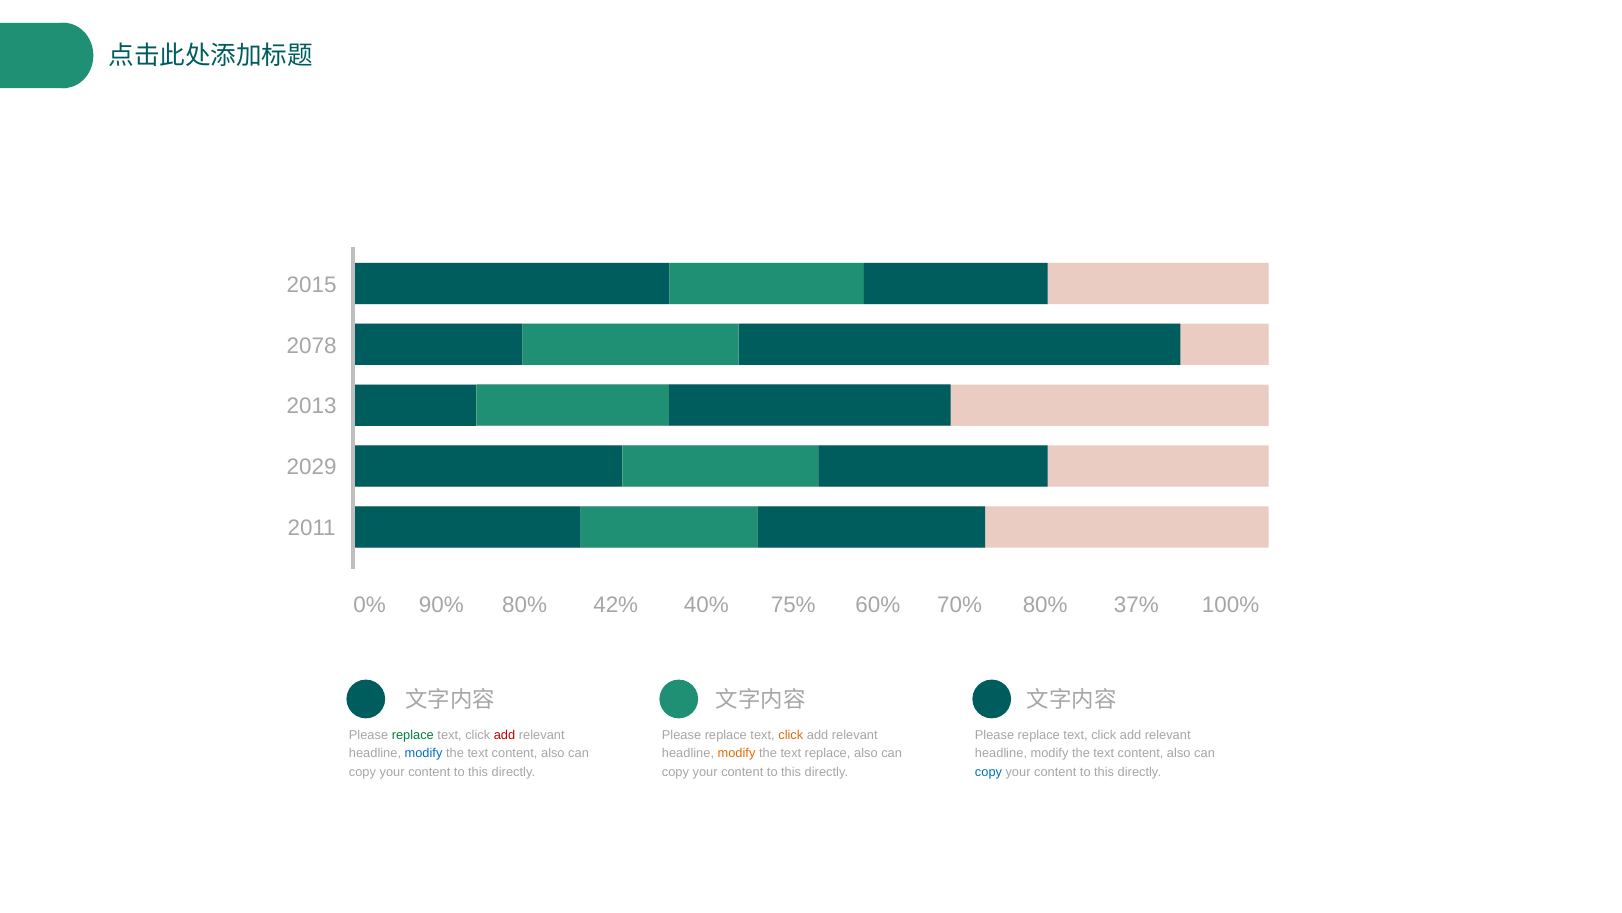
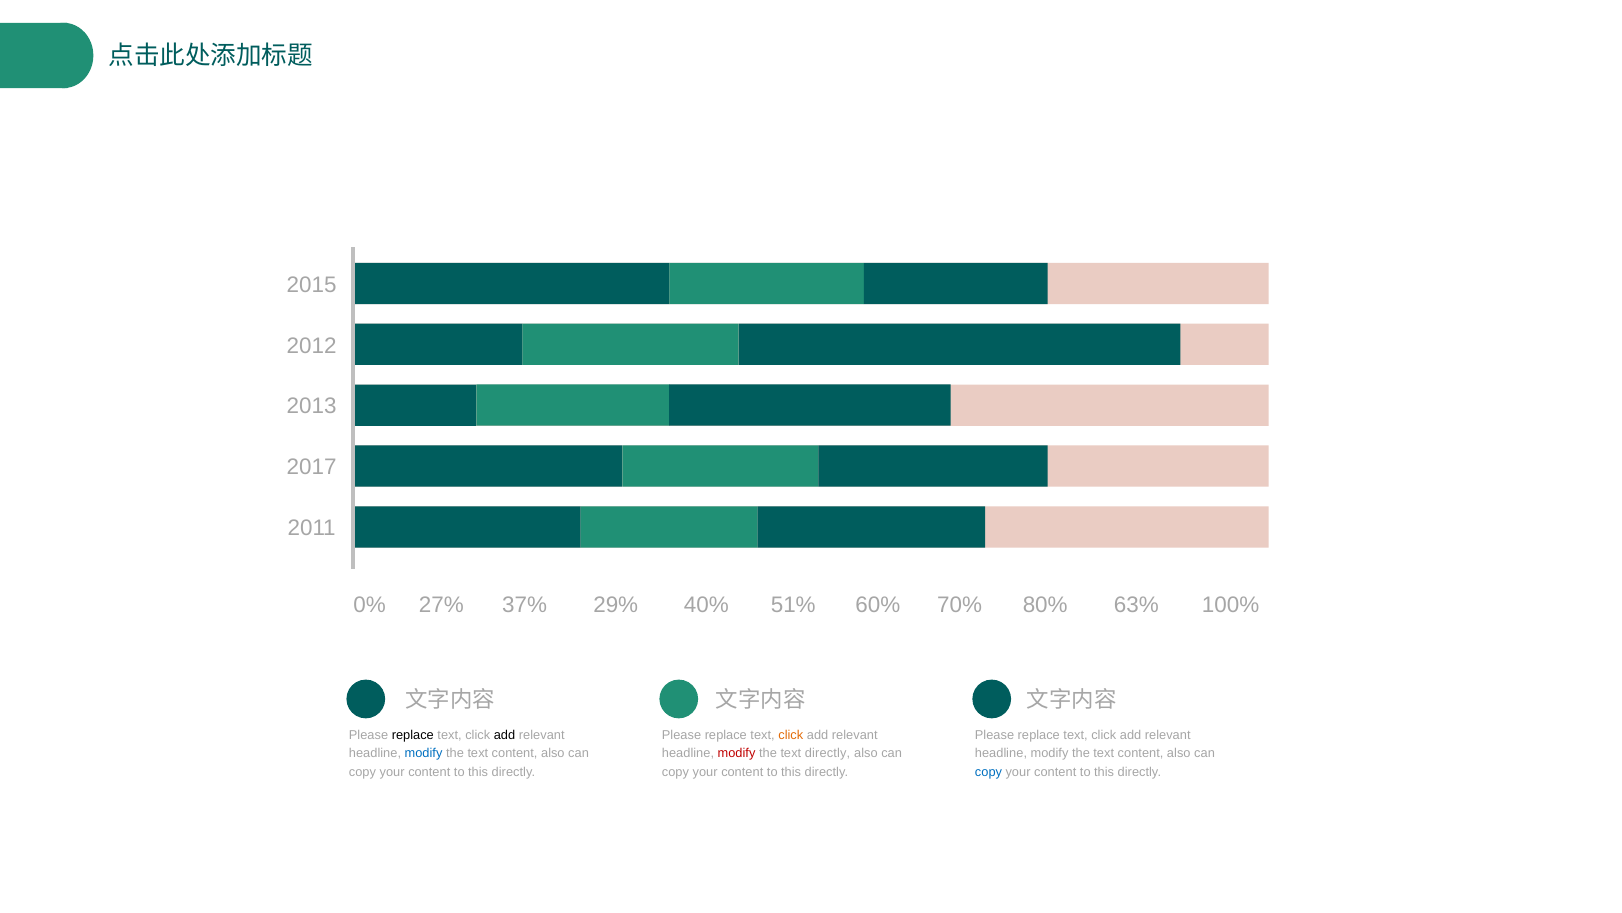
2078: 2078 -> 2012 (312, 346)
2029: 2029 -> 2017 (312, 467)
90%: 90% -> 27% (441, 605)
80%: 80% -> 37% (525, 605)
42%: 42% -> 29% (616, 605)
75%: 75% -> 51% (793, 605)
37%: 37% -> 63% (1136, 605)
replace colour: green -> black (413, 735)
add colour: red -> black (505, 735)
modify colour: orange -> red (737, 753)
text replace: replace -> directly (828, 753)
